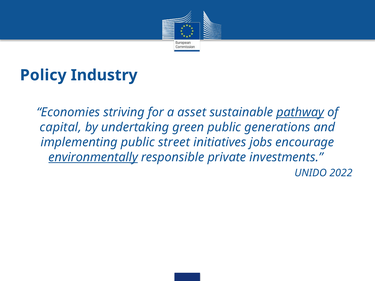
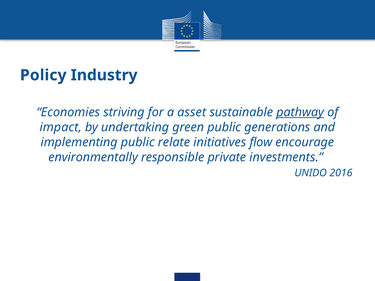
capital: capital -> impact (61, 127)
street: street -> relate (174, 142)
jobs: jobs -> flow (261, 142)
environmentally underline: present -> none (93, 157)
2022: 2022 -> 2016 (341, 173)
